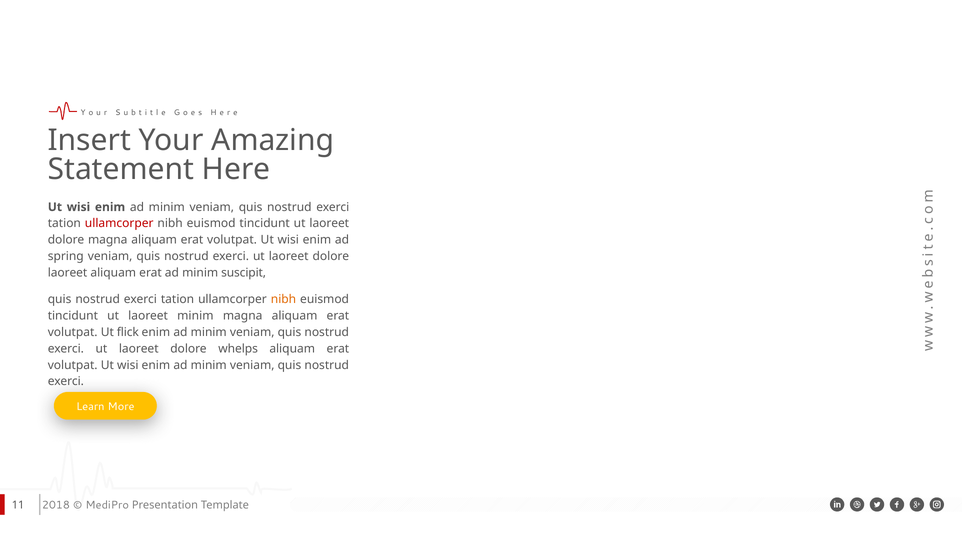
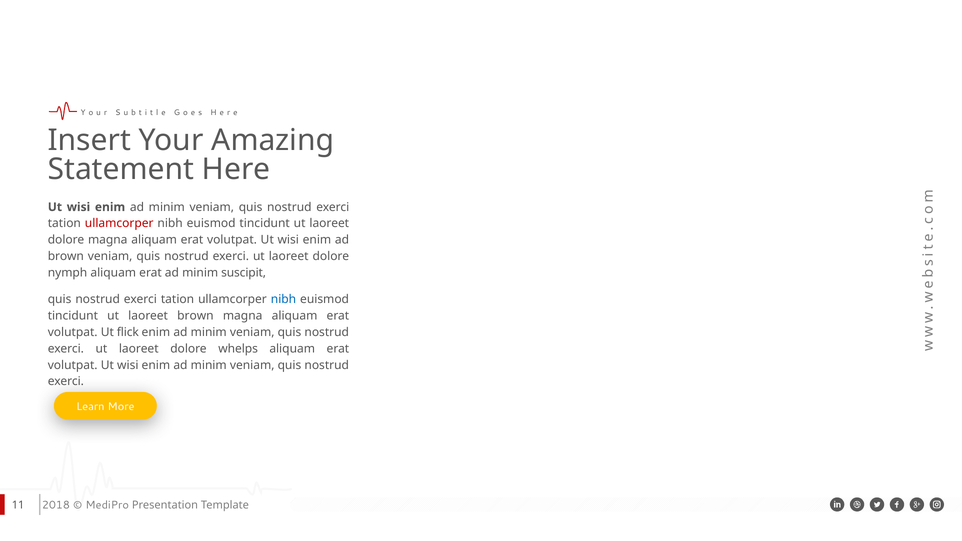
spring: spring -> brown (66, 256)
laoreet: laoreet -> nymph (67, 273)
nibh colour: orange -> blue (284, 299)
laoreet minim: minim -> brown (195, 316)
